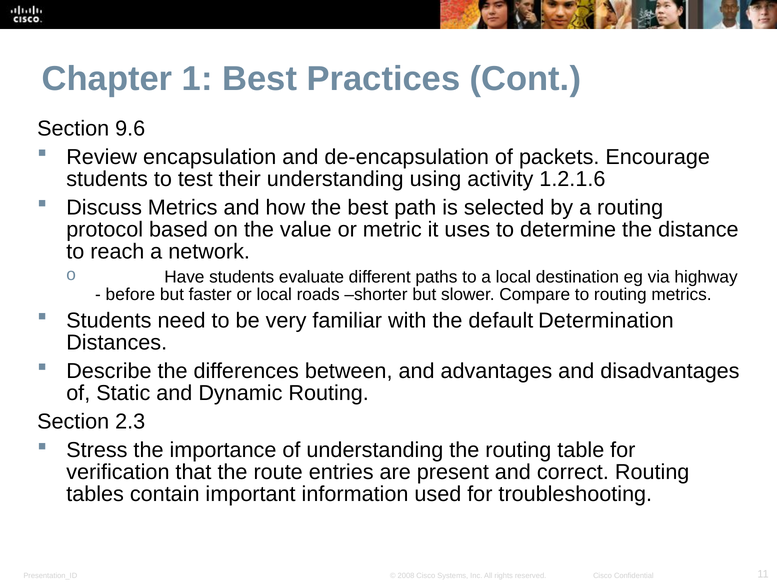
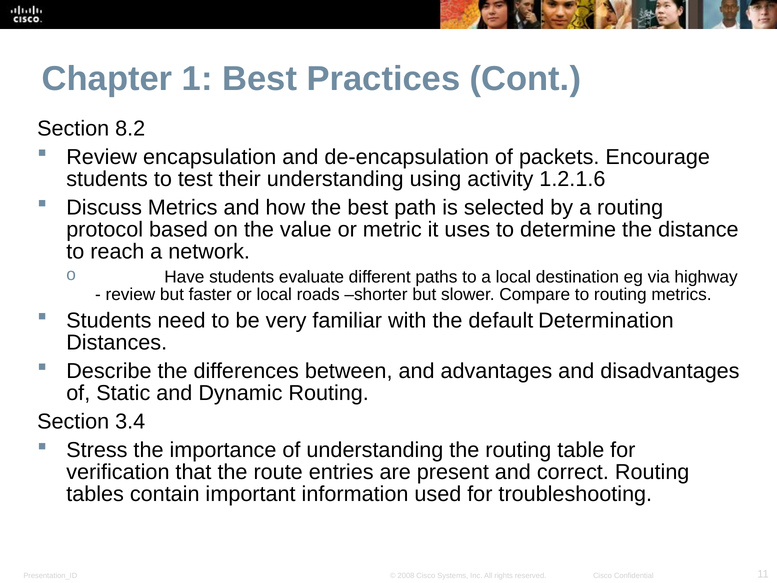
9.6: 9.6 -> 8.2 (130, 129)
before: before -> review (130, 294)
2.3: 2.3 -> 3.4 (130, 422)
